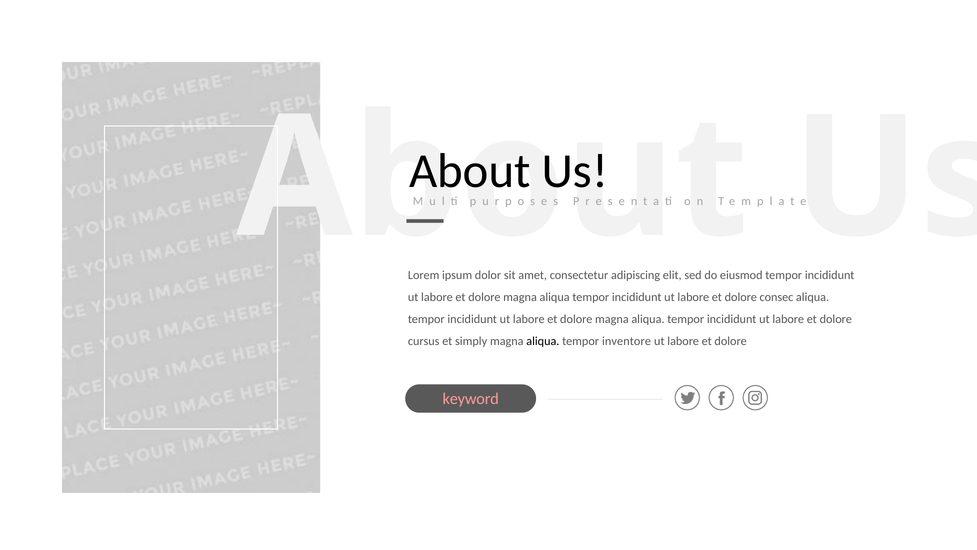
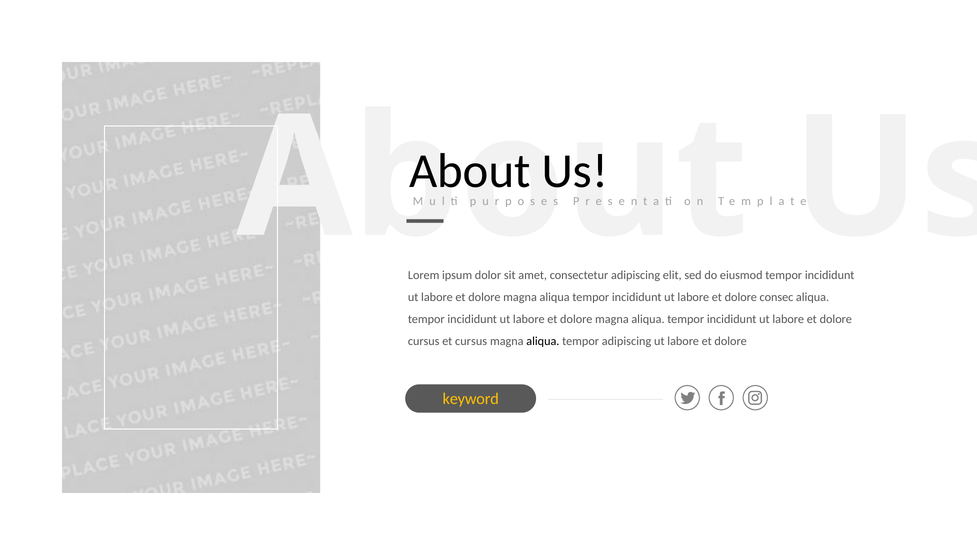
et simply: simply -> cursus (471, 341)
tempor inventore: inventore -> adipiscing (627, 341)
keyword colour: pink -> yellow (471, 399)
